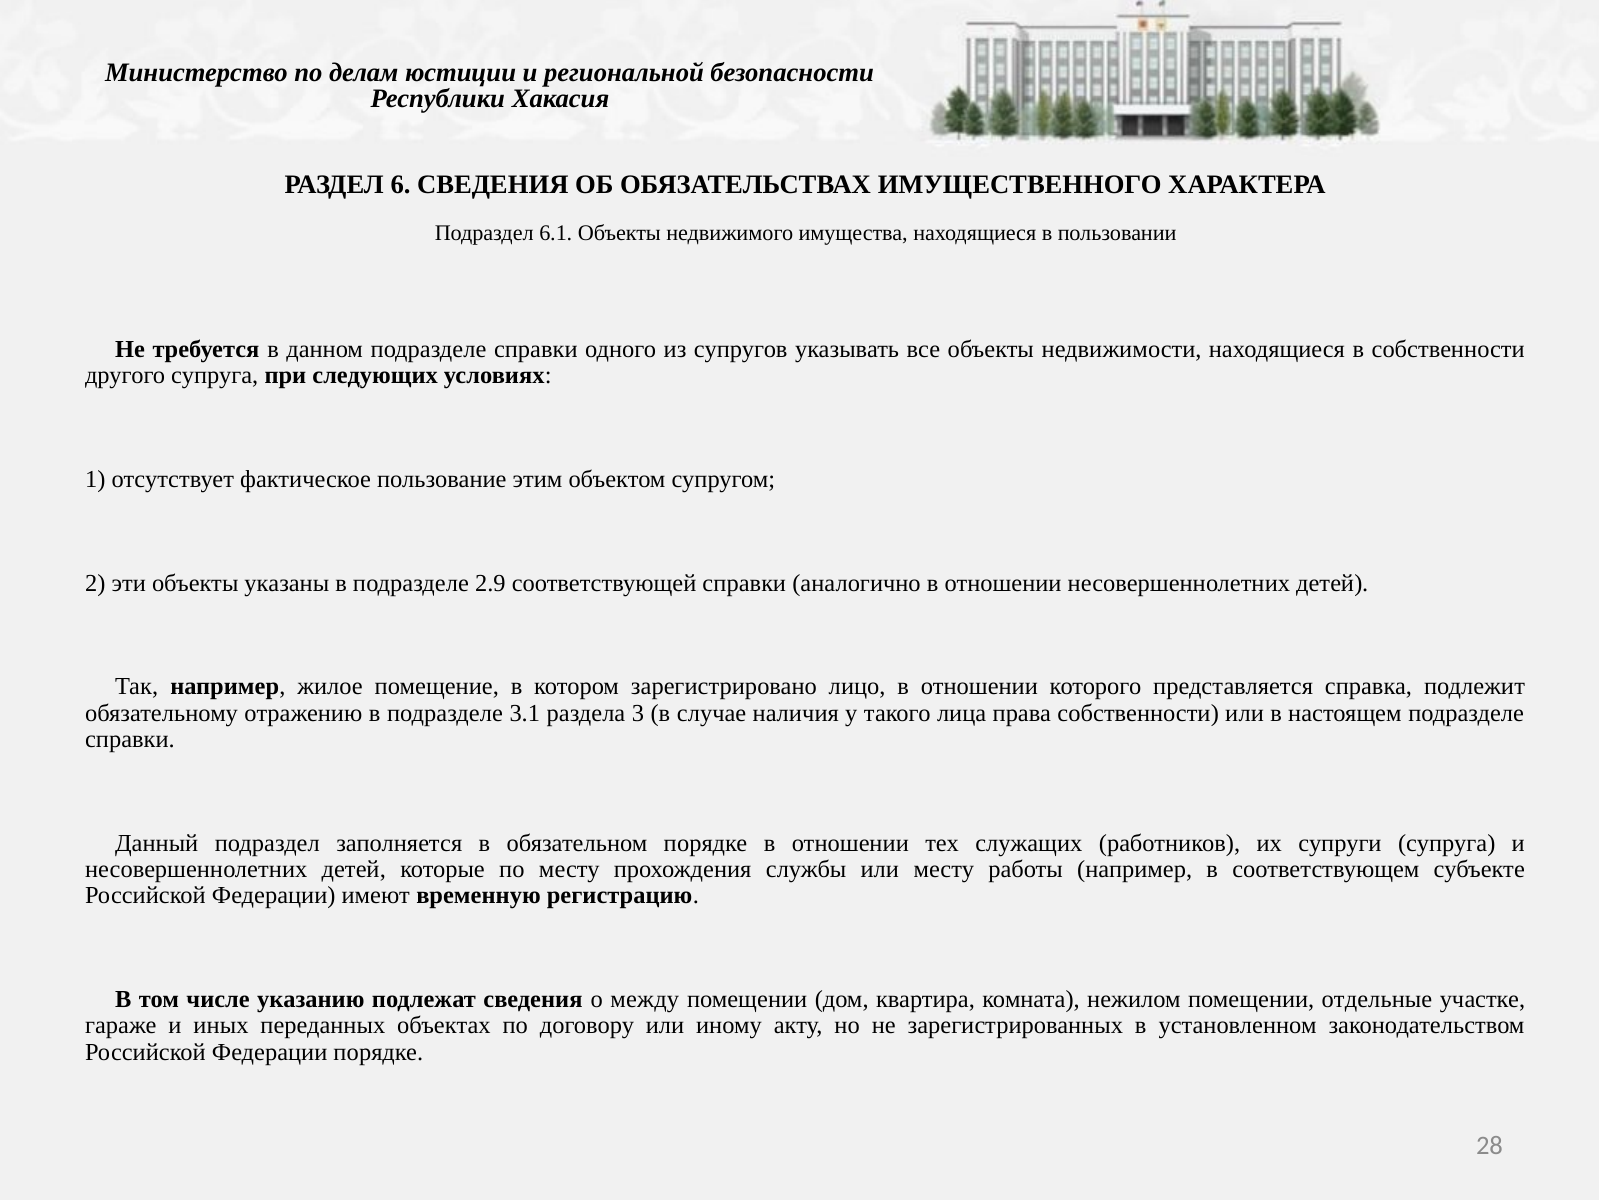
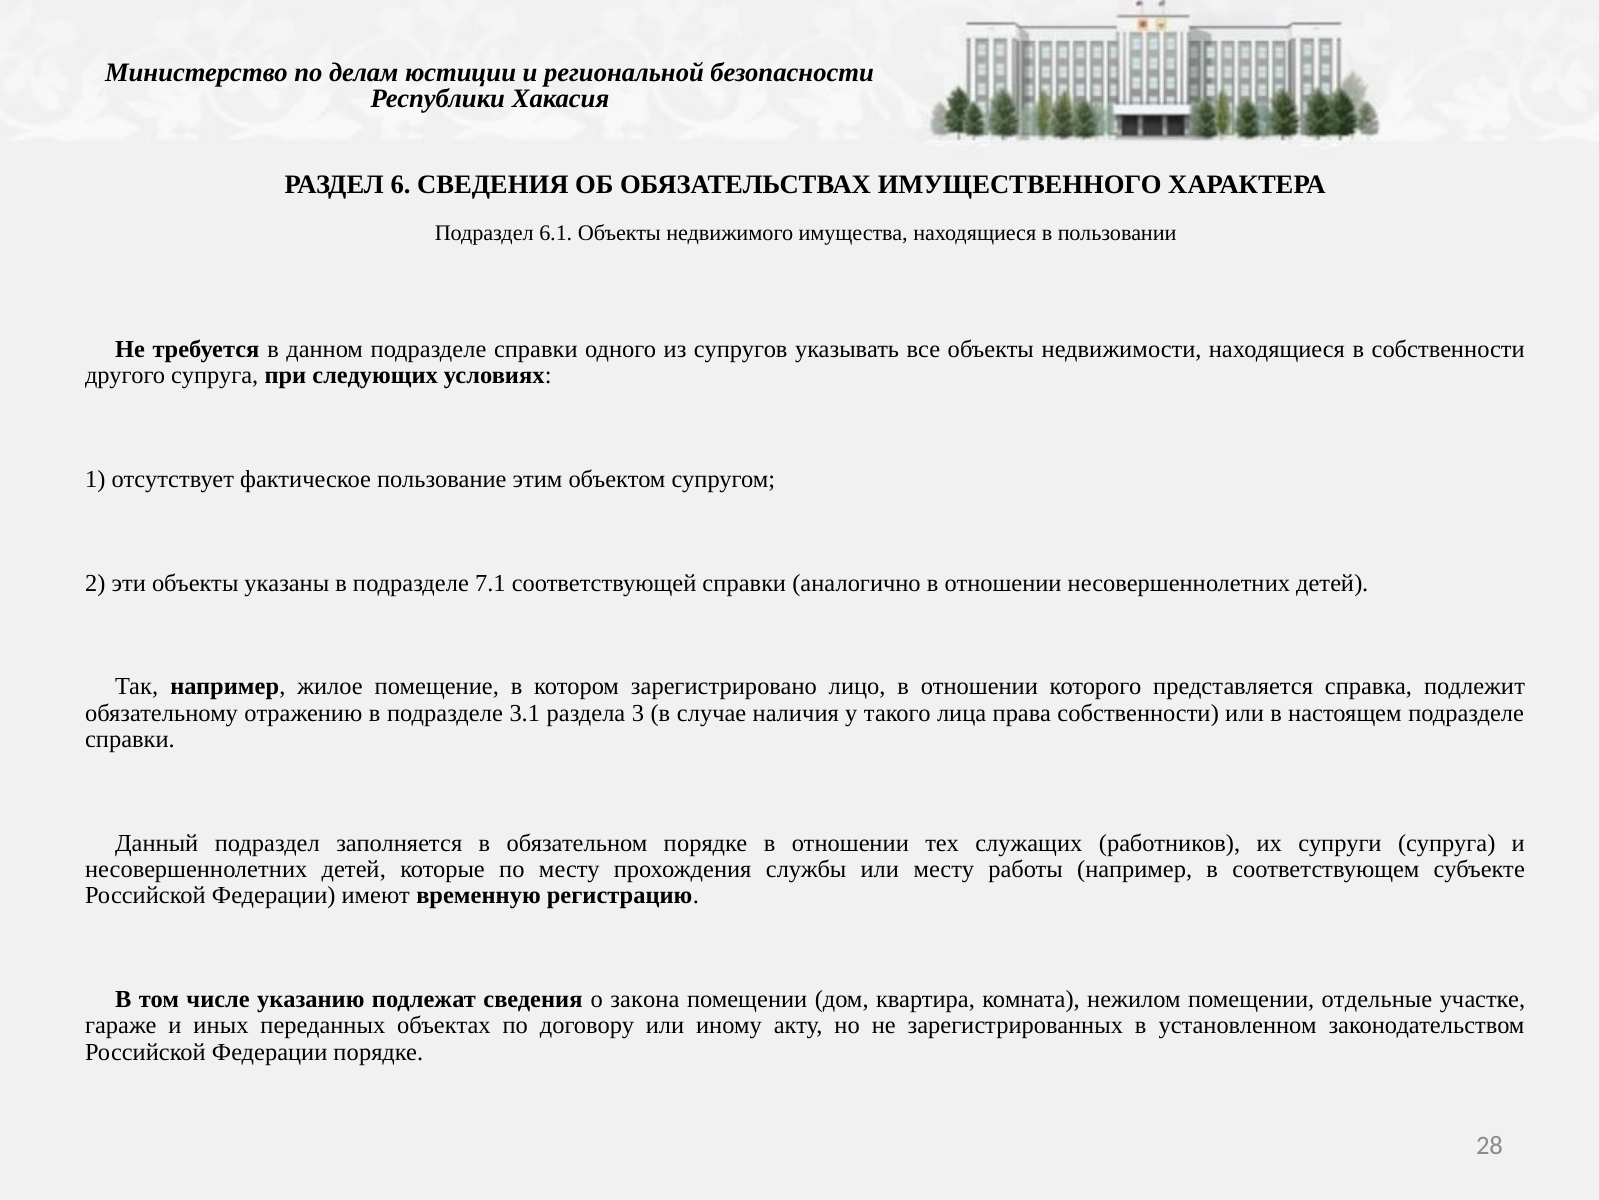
2.9: 2.9 -> 7.1 (490, 583)
между: между -> закона (645, 999)
